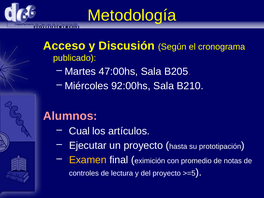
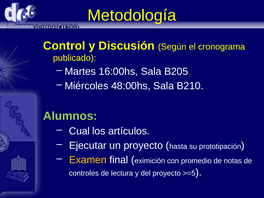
Acceso: Acceso -> Control (64, 46)
47:00hs: 47:00hs -> 16:00hs (118, 72)
92:00hs: 92:00hs -> 48:00hs (131, 86)
Alumnos colour: pink -> light green (70, 116)
